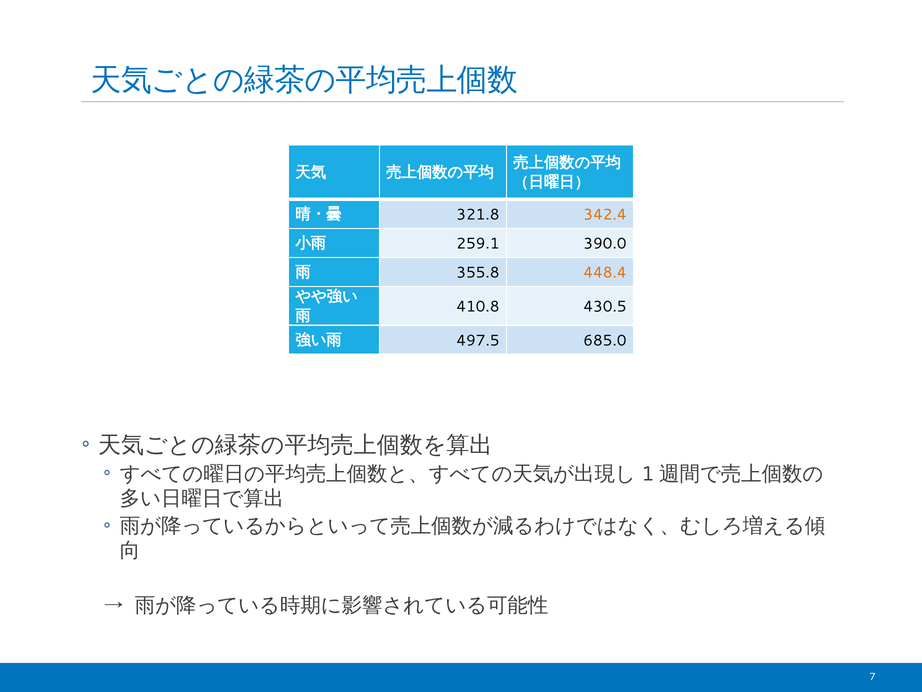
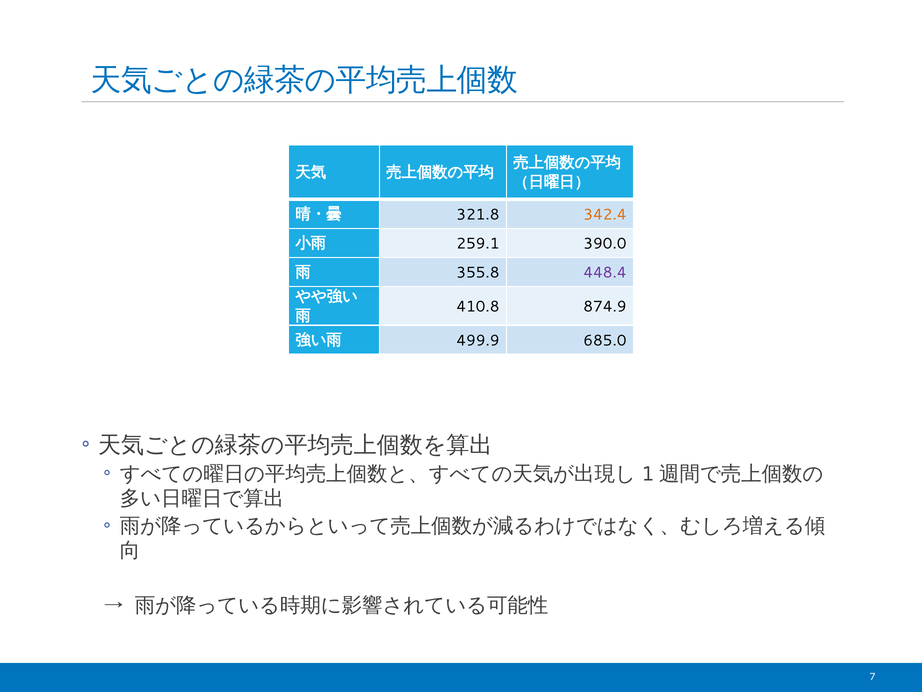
448.4 colour: orange -> purple (605, 273)
430.5: 430.5 -> 874.9 (605, 306)
497.5: 497.5 -> 499.9 (478, 340)
